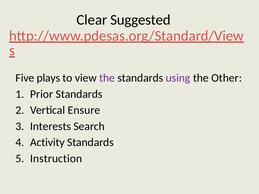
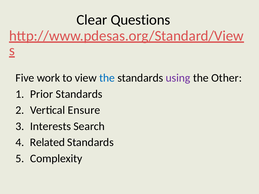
Suggested: Suggested -> Questions (140, 20)
plays: plays -> work (48, 78)
the colour: purple -> blue (107, 78)
Activity: Activity -> Related (47, 143)
Instruction: Instruction -> Complexity (56, 159)
